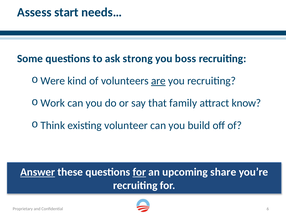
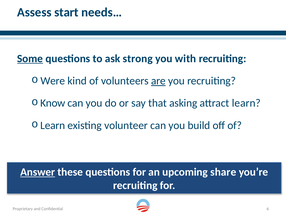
Some underline: none -> present (30, 58)
boss: boss -> with (186, 58)
Work: Work -> Know (53, 103)
family: family -> asking (183, 103)
attract know: know -> learn (246, 103)
Think: Think -> Learn (53, 125)
for underline: present -> none (139, 172)
